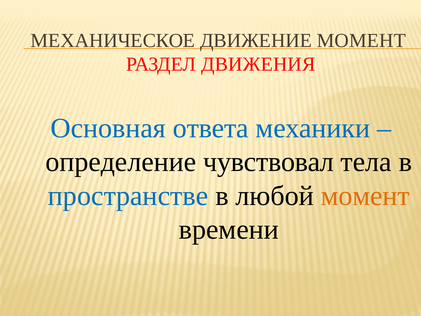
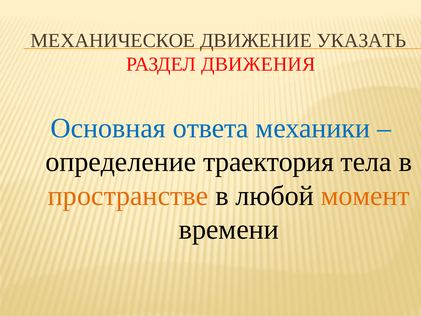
ДВИЖЕНИЕ МОМЕНТ: МОМЕНТ -> УКАЗАТЬ (361, 40)
чувствовал: чувствовал -> траектория (269, 162)
пространстве colour: blue -> orange (128, 196)
